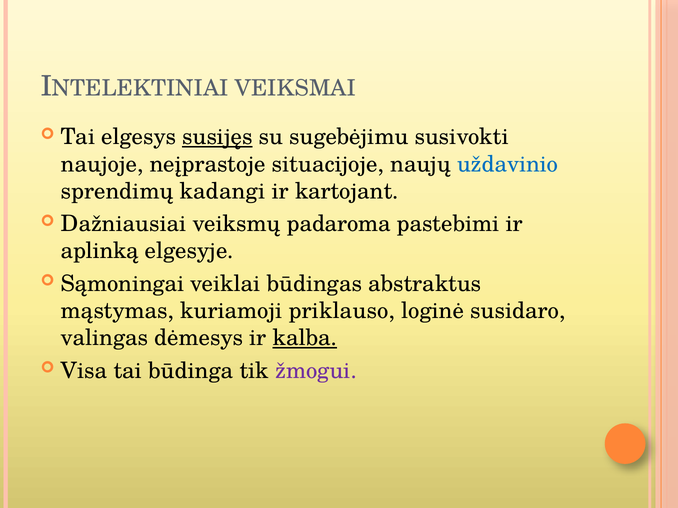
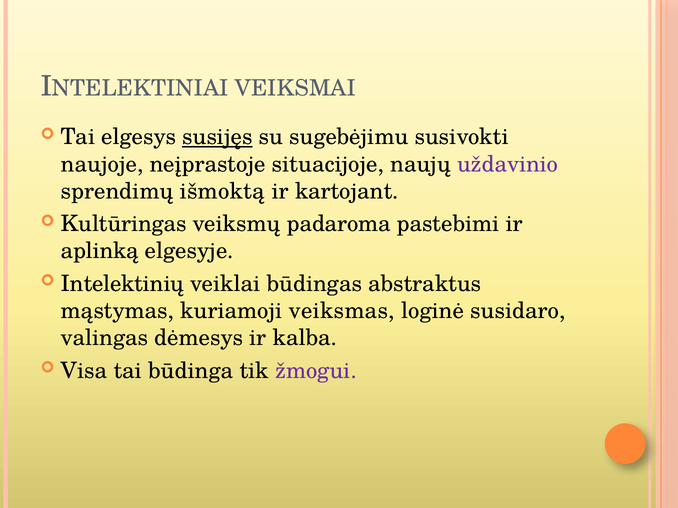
uždavinio colour: blue -> purple (508, 164)
kadangi: kadangi -> išmoktą (222, 191)
Dažniausiai: Dažniausiai -> Kultūringas (124, 224)
Sąmoningai: Sąmoningai -> Intelektinių (123, 284)
priklauso: priklauso -> veiksmas (342, 311)
kalba underline: present -> none (305, 338)
